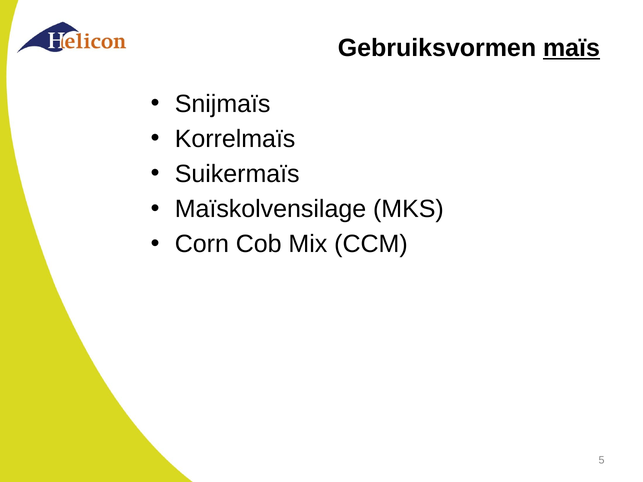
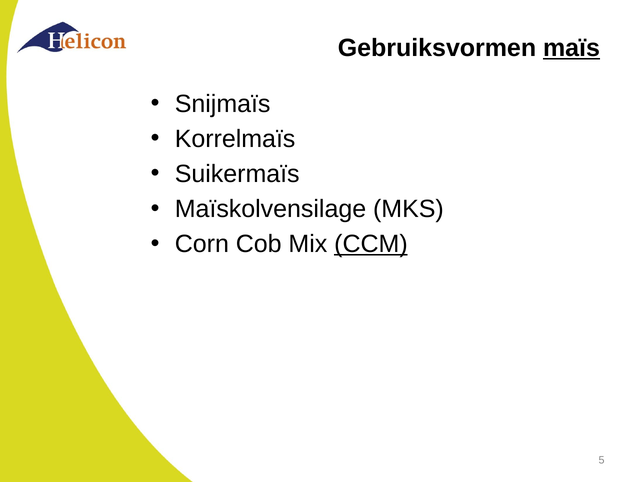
CCM underline: none -> present (371, 244)
